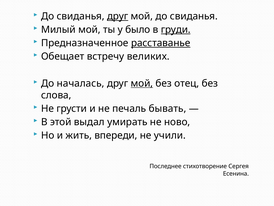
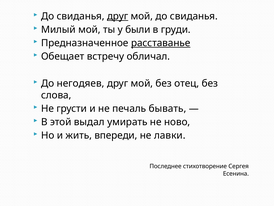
было: было -> были (138, 30)
груди underline: present -> none (176, 30)
великих: великих -> обличал (148, 56)
началась: началась -> негодяев (81, 83)
мой underline: present -> none (142, 83)
учили: учили -> лавки (170, 135)
